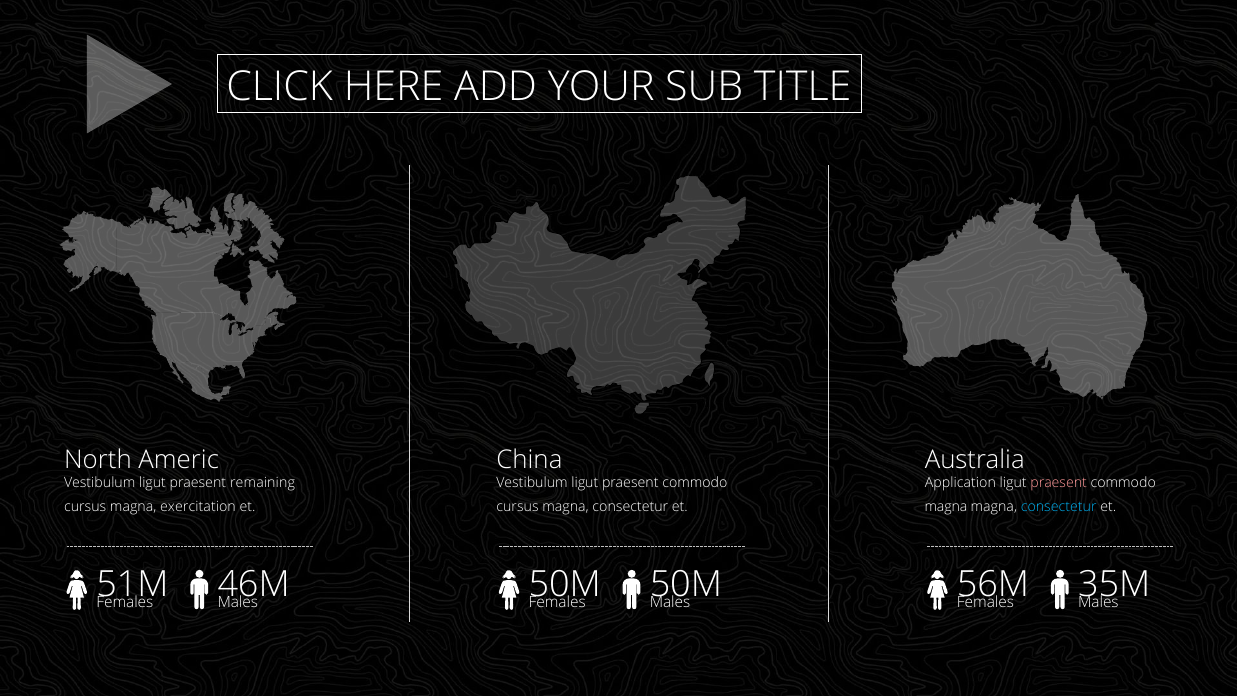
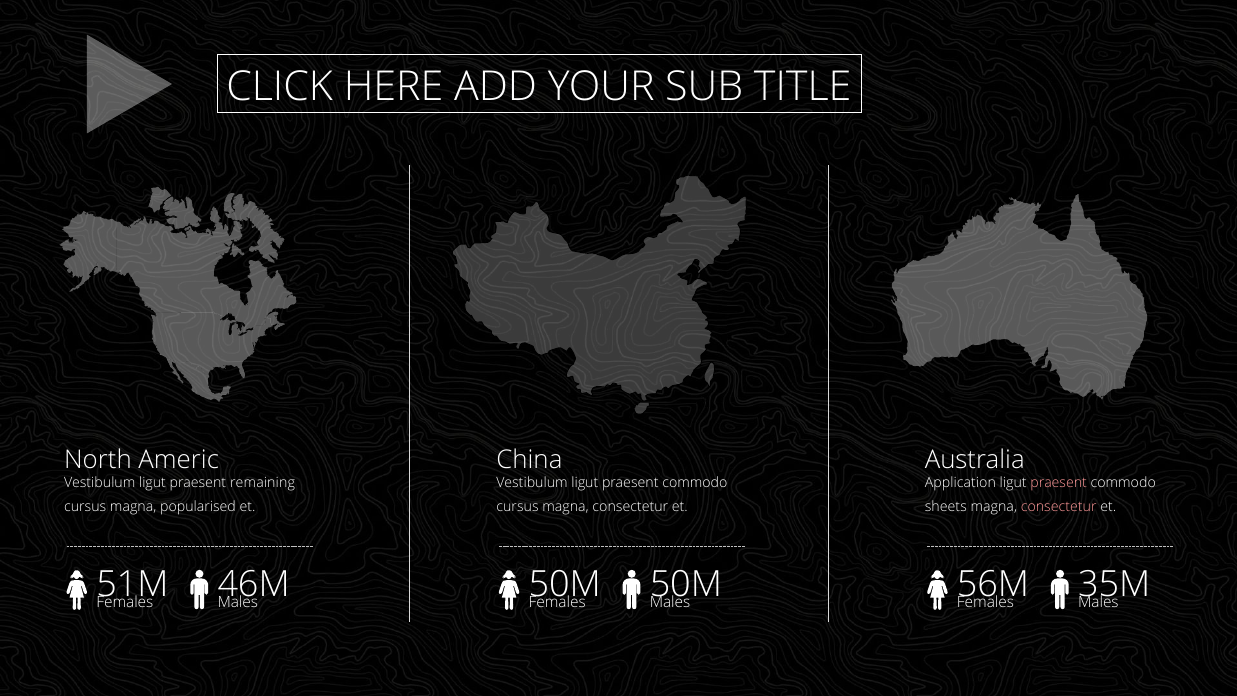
exercitation: exercitation -> popularised (198, 507)
magna: magna -> sheets (946, 507)
consectetur colour: light blue -> pink (1059, 507)
